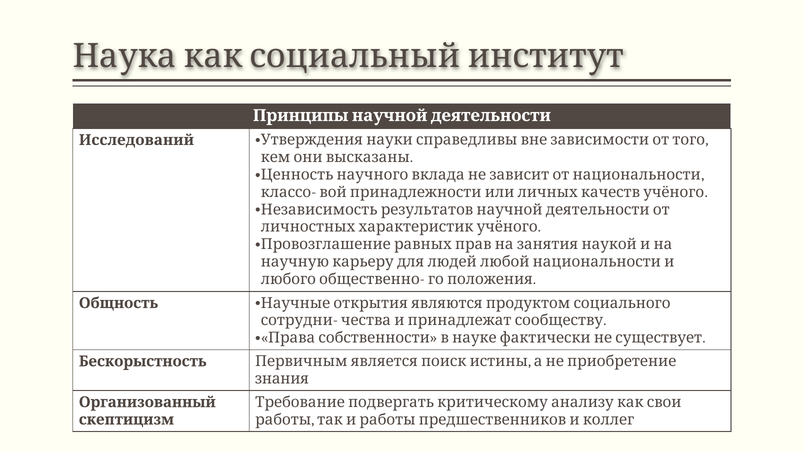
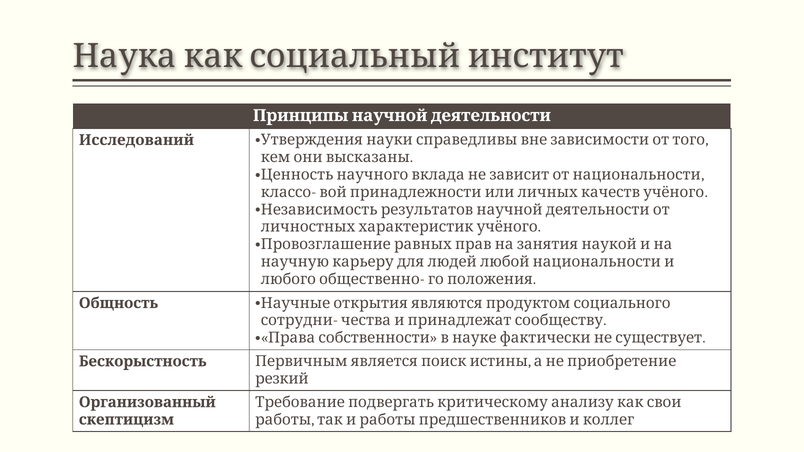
знания: знания -> резкий (282, 379)
